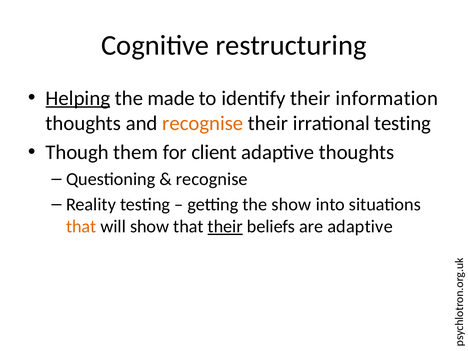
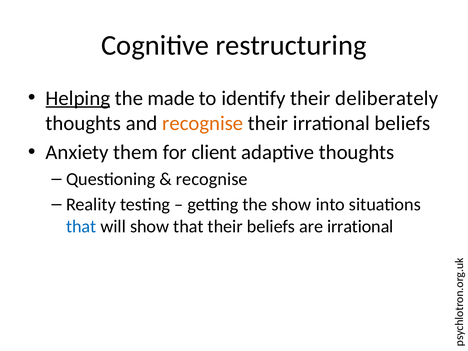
information: information -> deliberately (387, 98)
irrational testing: testing -> beliefs (402, 123)
Though: Though -> Anxiety (77, 152)
that colour: orange -> blue (81, 227)
their underline: present -> none (225, 227)
are adaptive: adaptive -> irrational (360, 227)
